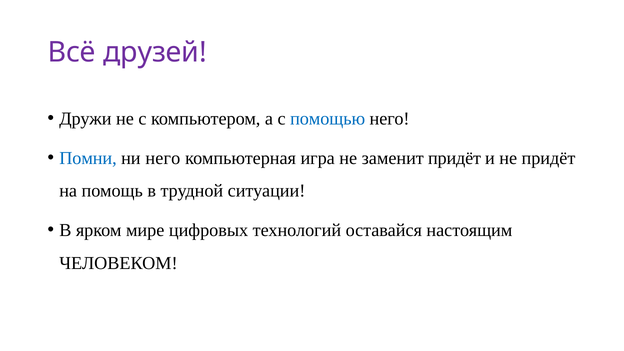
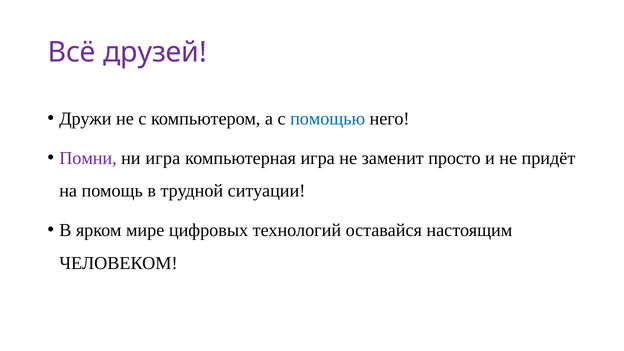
Помни colour: blue -> purple (88, 158)
ни него: него -> игра (163, 158)
заменит придёт: придёт -> просто (454, 158)
